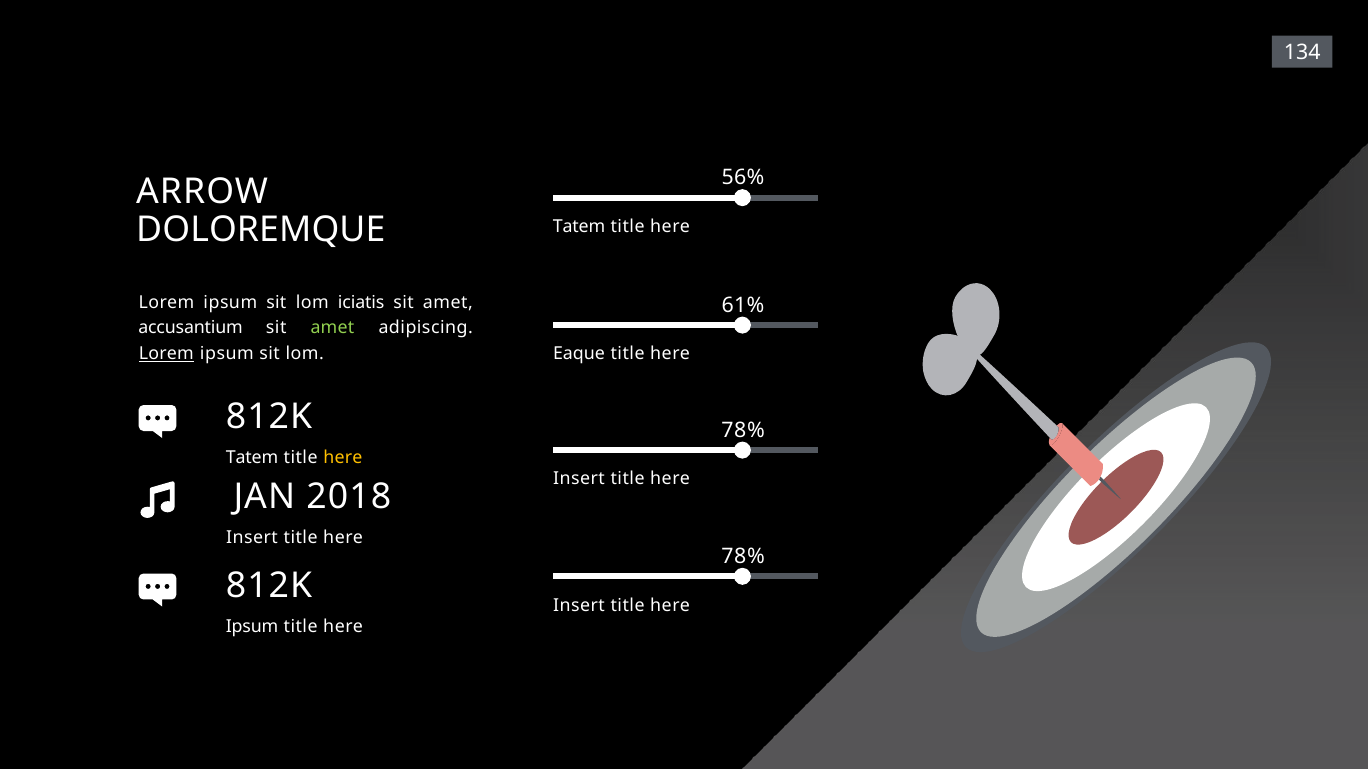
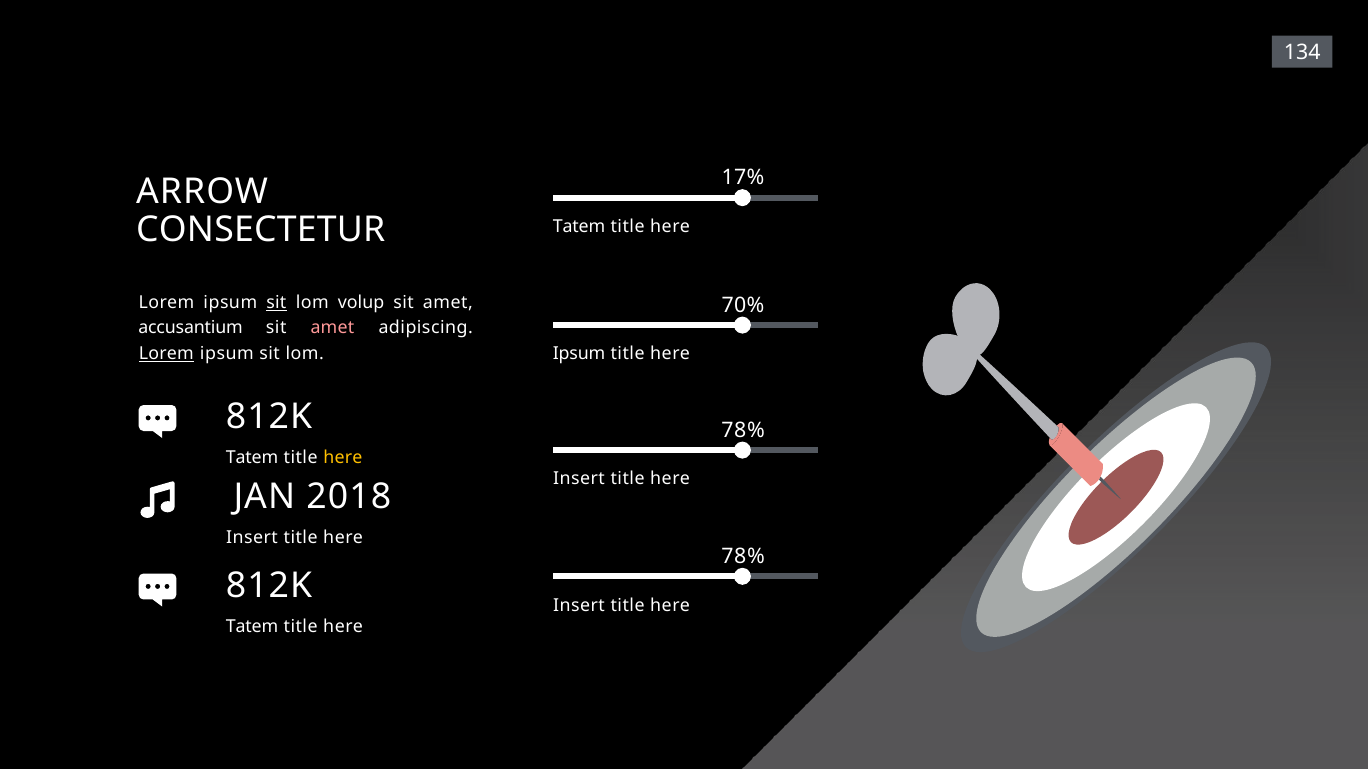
56%: 56% -> 17% (743, 178)
DOLOREMQUE: DOLOREMQUE -> CONSECTETUR (261, 230)
sit underline: none -> present (276, 303)
iciatis: iciatis -> volup (361, 303)
61%: 61% -> 70% (743, 306)
amet colour: light green -> pink (332, 328)
Eaque: Eaque -> Ipsum (579, 354)
Ipsum: Ipsum -> Tatem (252, 627)
